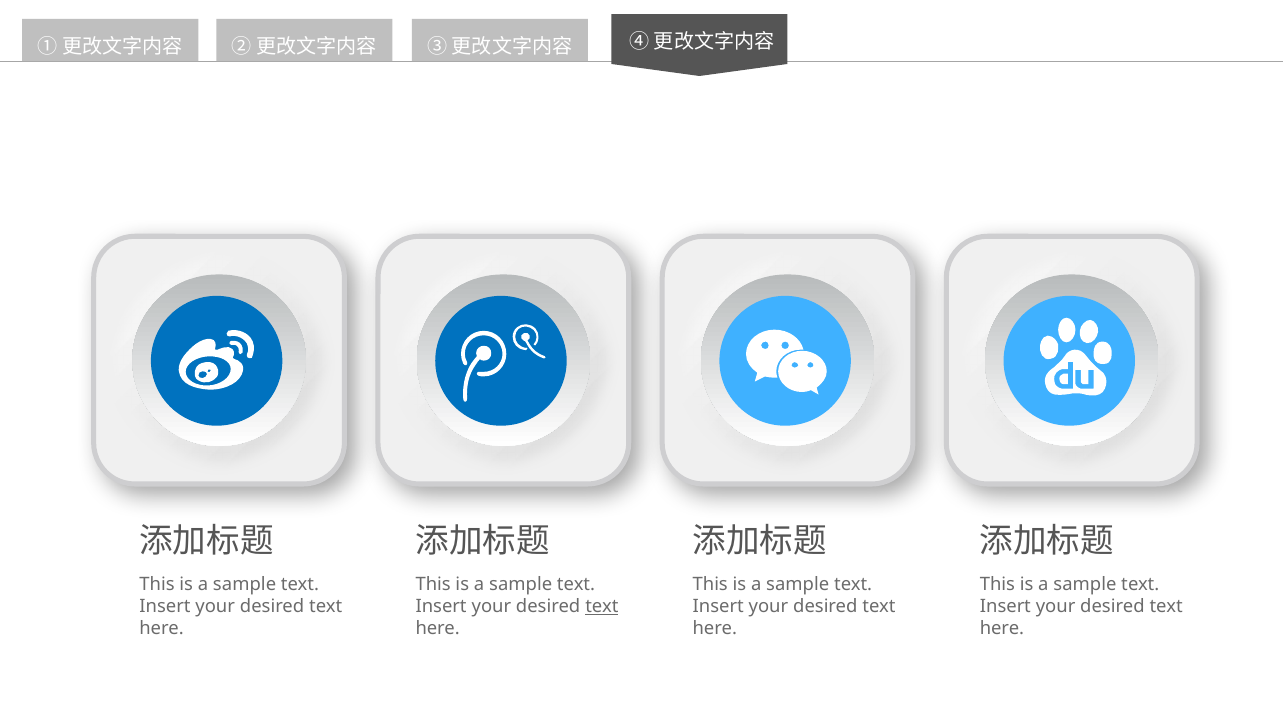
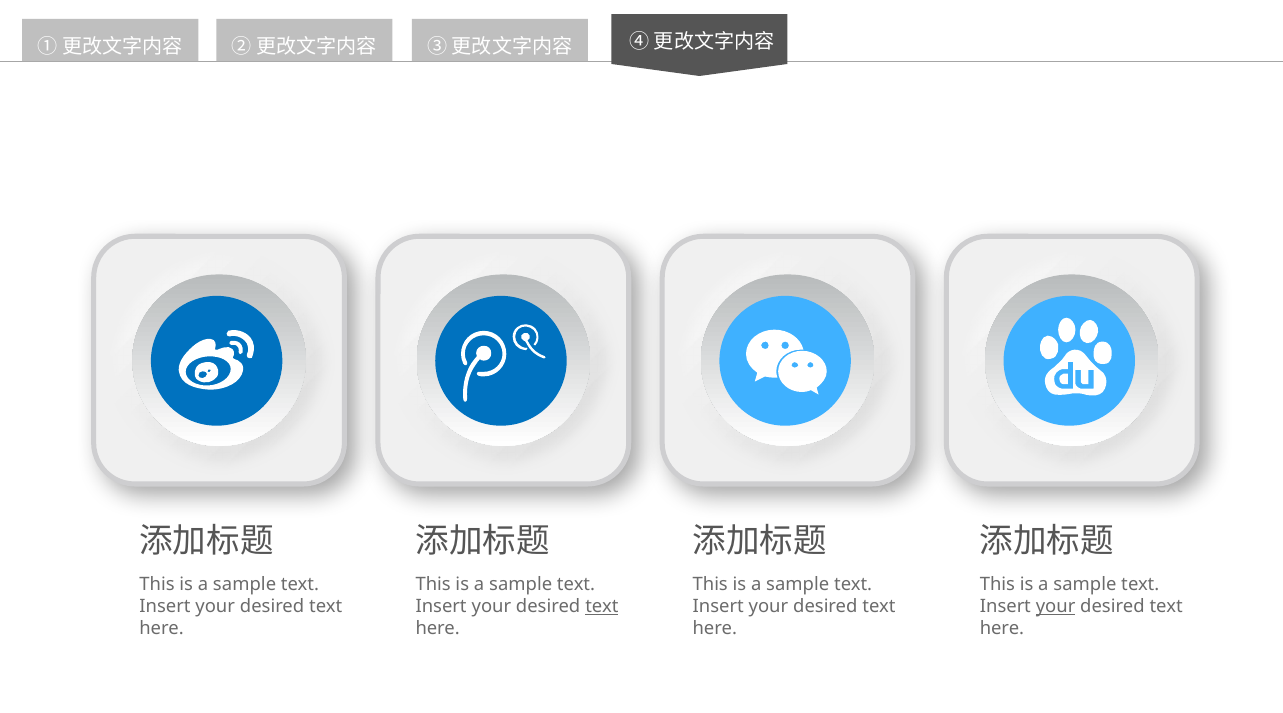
your underline: none -> present (1056, 606)
